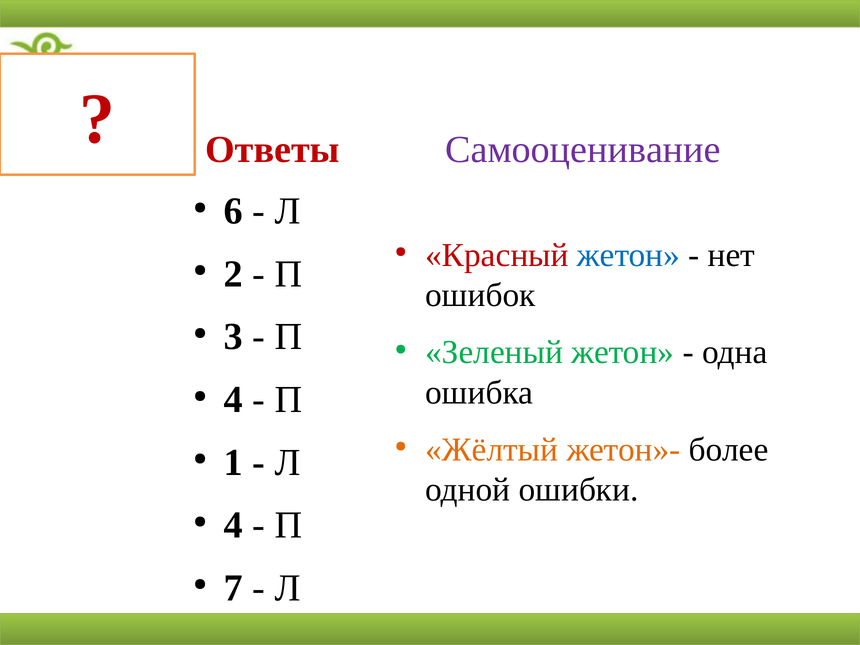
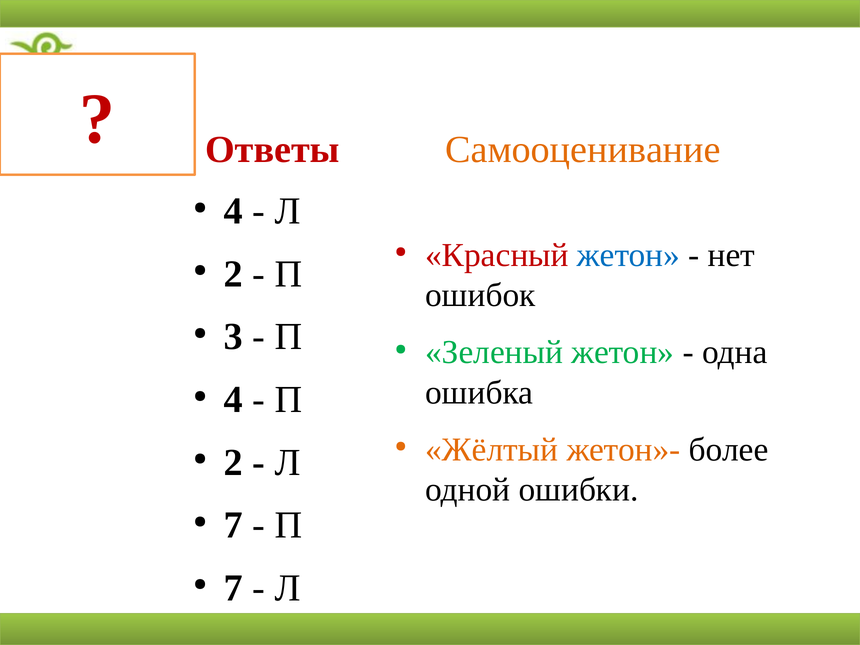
Самооценивание colour: purple -> orange (583, 150)
6: 6 -> 4 (233, 211)
1: 1 -> 2 (233, 462)
4: 4 -> 7 (233, 525)
